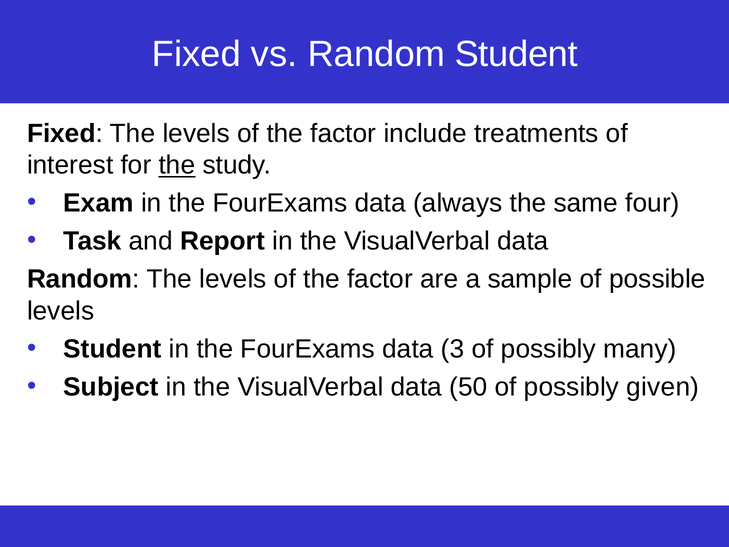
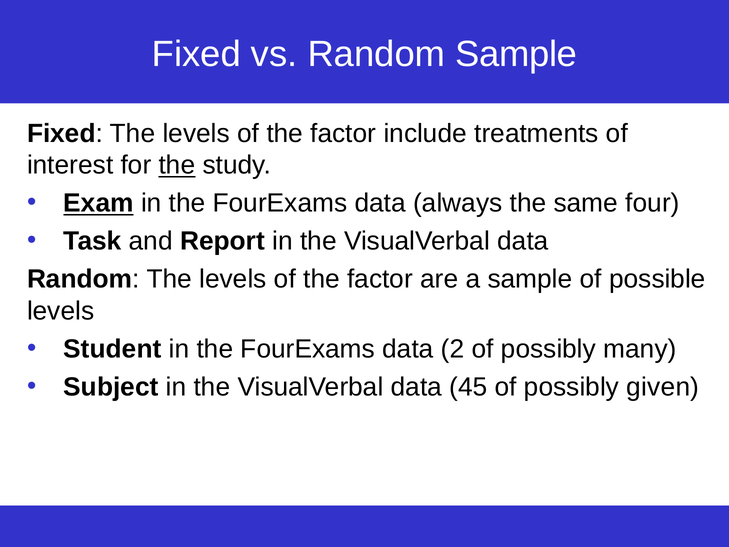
Random Student: Student -> Sample (516, 54)
Exam underline: none -> present (99, 203)
3: 3 -> 2 (453, 349)
50: 50 -> 45 (468, 387)
